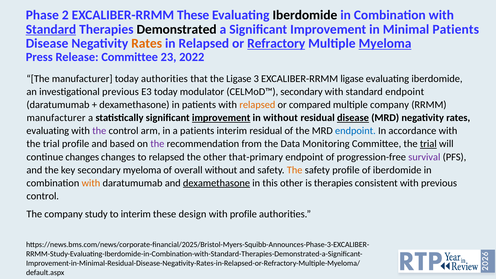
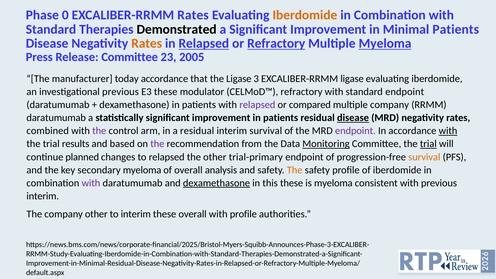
2: 2 -> 0 (65, 15)
EXCALIBER-RRMM These: These -> Rates (193, 15)
Iberdomide colour: black -> orange (305, 15)
Standard underline: present -> none (51, 29)
Relapsed underline: none -> present (204, 43)
2022: 2022 -> 2005 (192, 57)
today authorities: authorities -> accordance (165, 79)
E3 today: today -> these (166, 92)
CELMoD™ secondary: secondary -> refractory (301, 92)
relapsed colour: orange -> purple (257, 105)
manufacturer: manufacturer -> daratumumab (56, 118)
improvement underline: present -> none (221, 118)
without: without -> patients (281, 118)
evaluating: evaluating -> combined (48, 131)
a patients: patients -> residual (197, 131)
interim residual: residual -> survival (266, 131)
endpoint colour: blue -> purple (355, 131)
with underline: none -> present (448, 131)
trial profile: profile -> results (76, 144)
Monitoring underline: none -> present (326, 144)
continue changes: changes -> planned (82, 157)
that-primary: that-primary -> trial-primary (256, 157)
survival colour: purple -> orange (424, 157)
overall without: without -> analysis (221, 170)
with colour: orange -> purple (91, 183)
this other: other -> these (292, 183)
is therapies: therapies -> myeloma (333, 183)
control: control -> interim (43, 196)
company study: study -> other (96, 214)
these design: design -> overall (193, 214)
